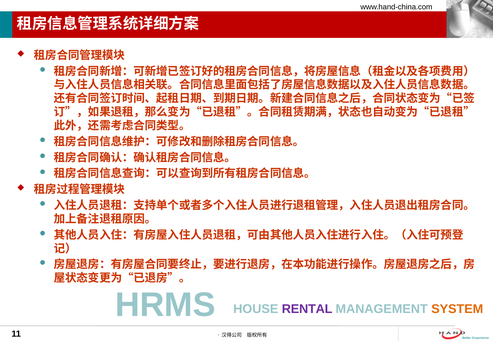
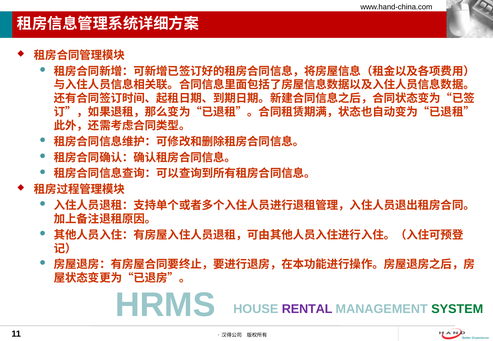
SYSTEM colour: orange -> green (457, 309)
